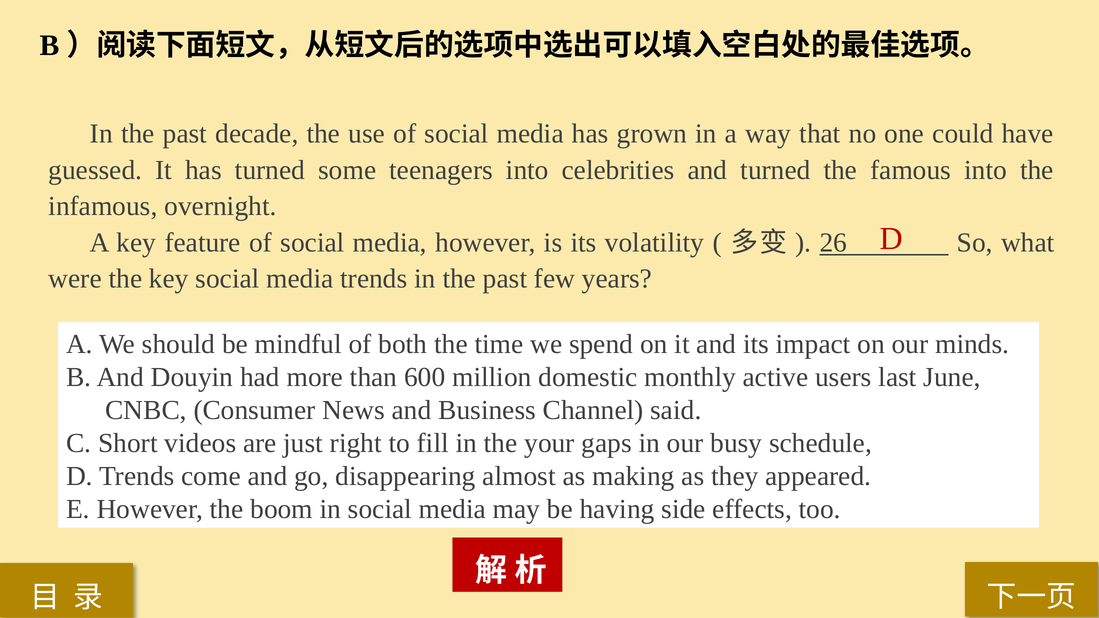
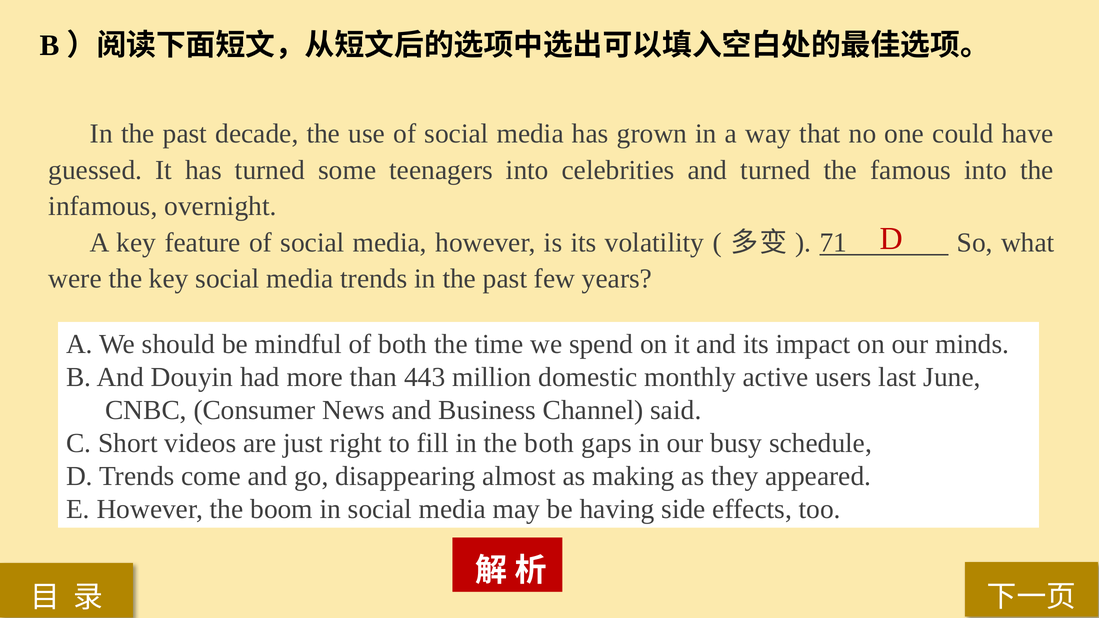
26: 26 -> 71 (833, 243)
600: 600 -> 443 (425, 377)
the your: your -> both (549, 443)
